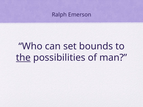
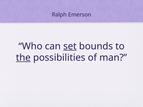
set underline: none -> present (70, 46)
